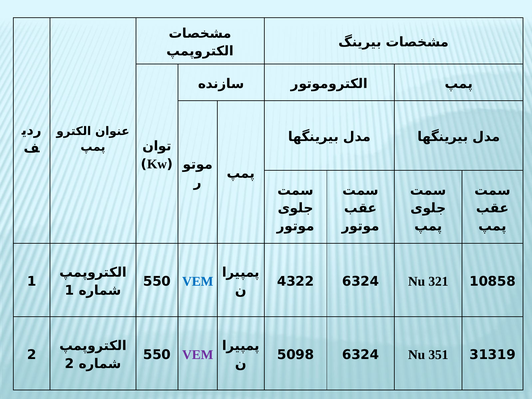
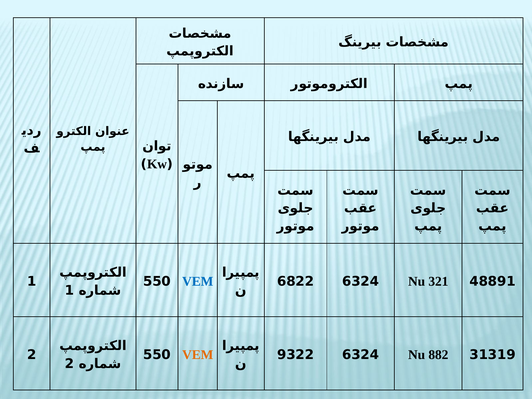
4322: 4322 -> 6822 (296, 281)
10858: 10858 -> 48891 (493, 281)
VEM colour: purple -> orange (198, 355)
5098: 5098 -> 9322 (296, 355)
351: 351 -> 882 (438, 355)
